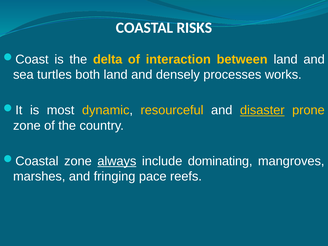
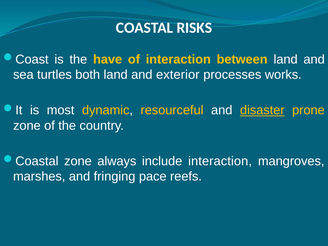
delta: delta -> have (108, 59)
densely: densely -> exterior (178, 75)
always underline: present -> none (117, 161)
include dominating: dominating -> interaction (220, 161)
